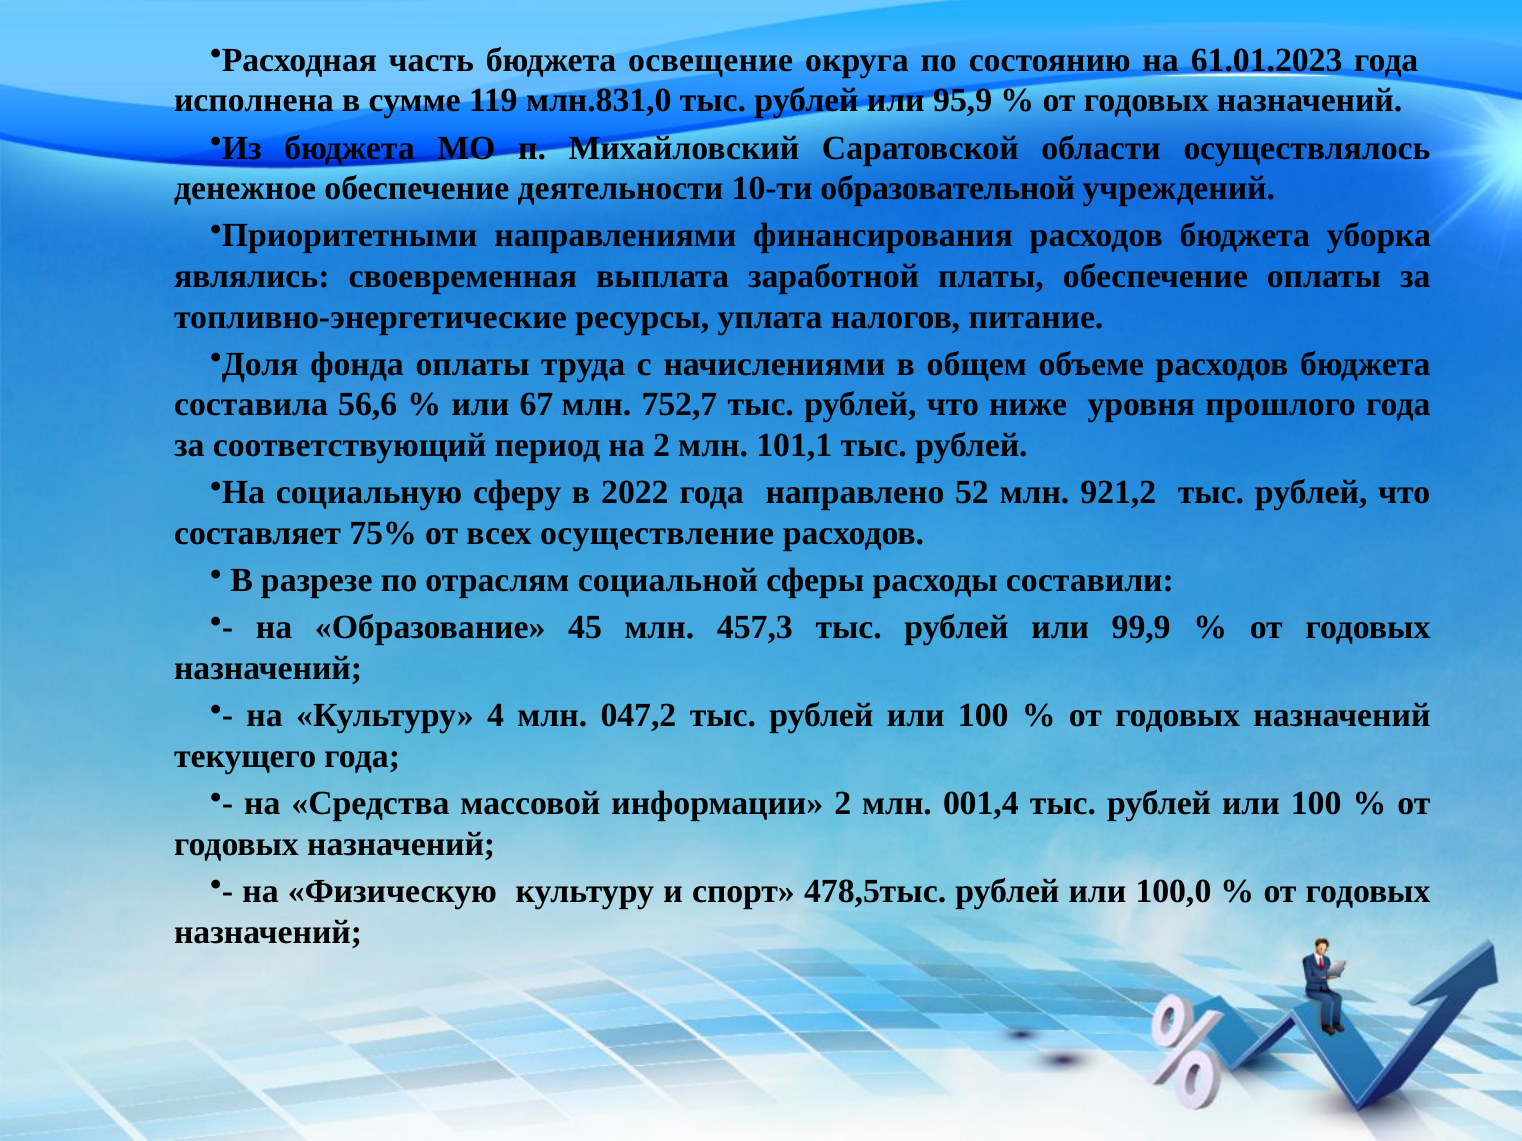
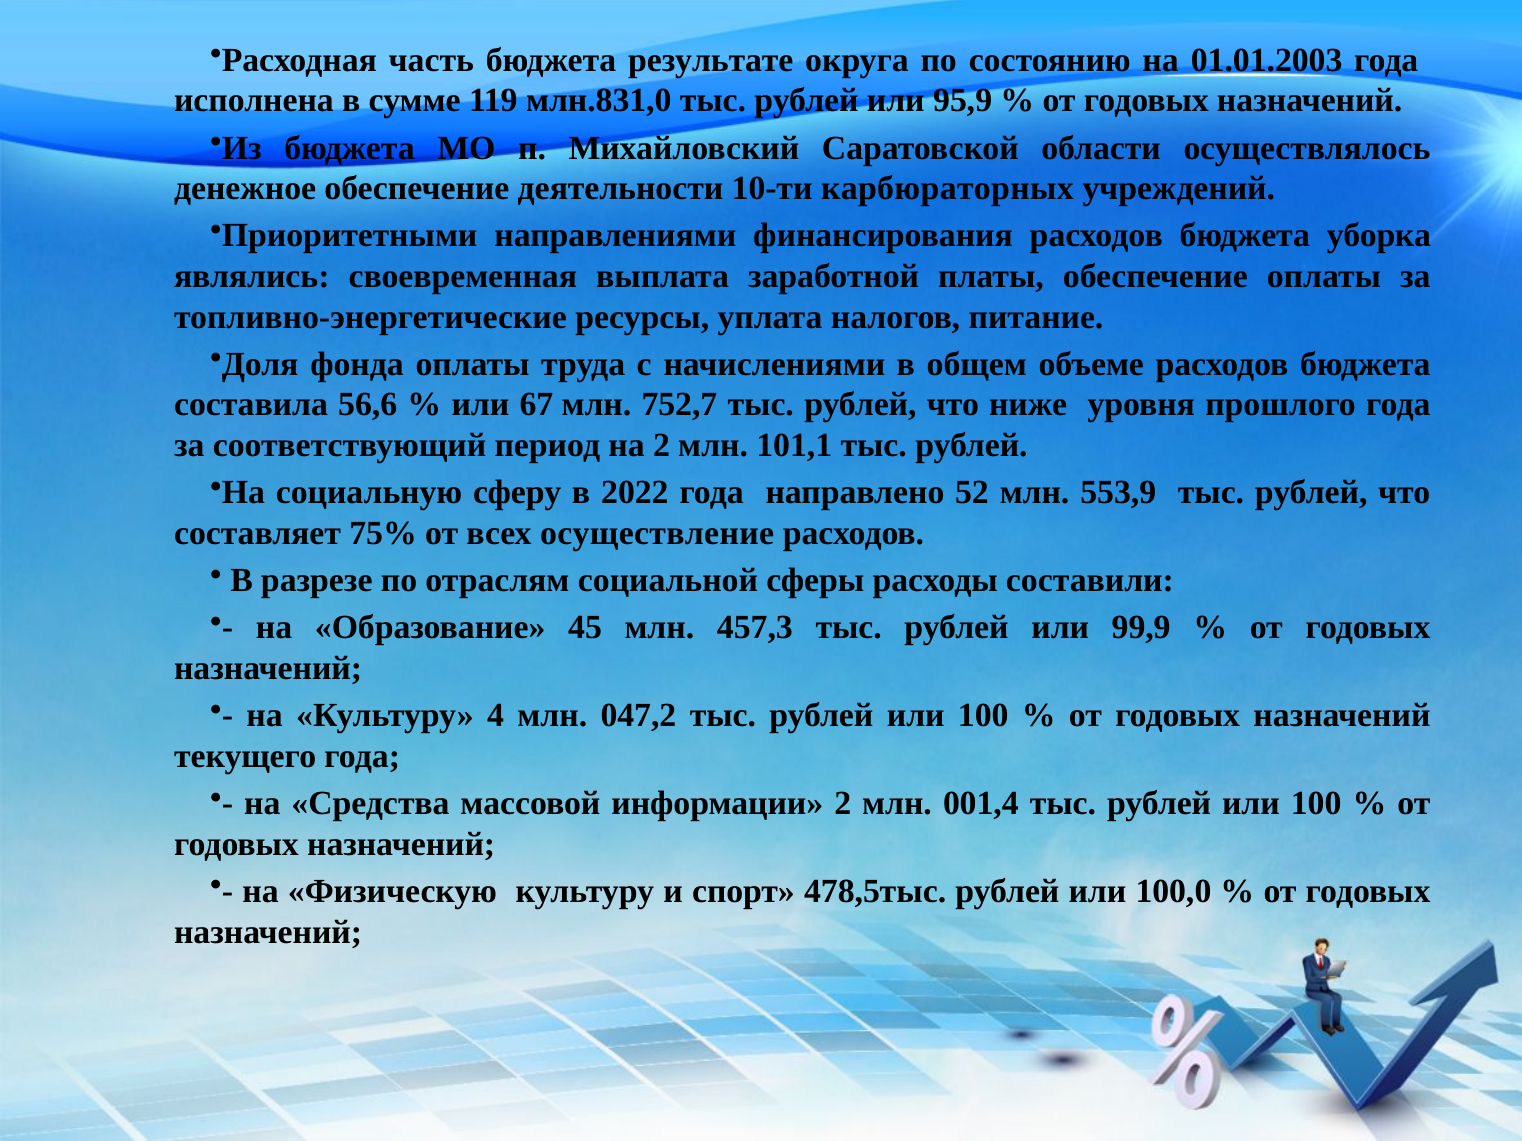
освещение: освещение -> результате (711, 60)
61.01.2023: 61.01.2023 -> 01.01.2003 (1267, 60)
образовательной: образовательной -> карбюраторных (947, 189)
921,2: 921,2 -> 553,9 (1118, 493)
